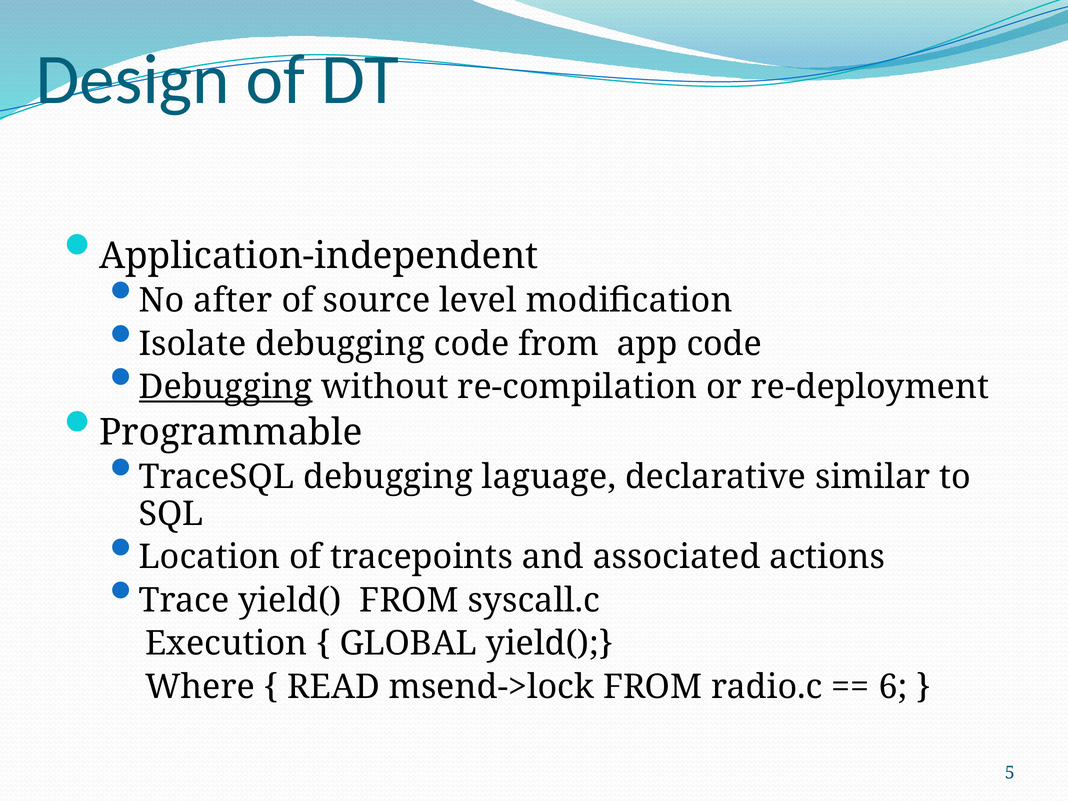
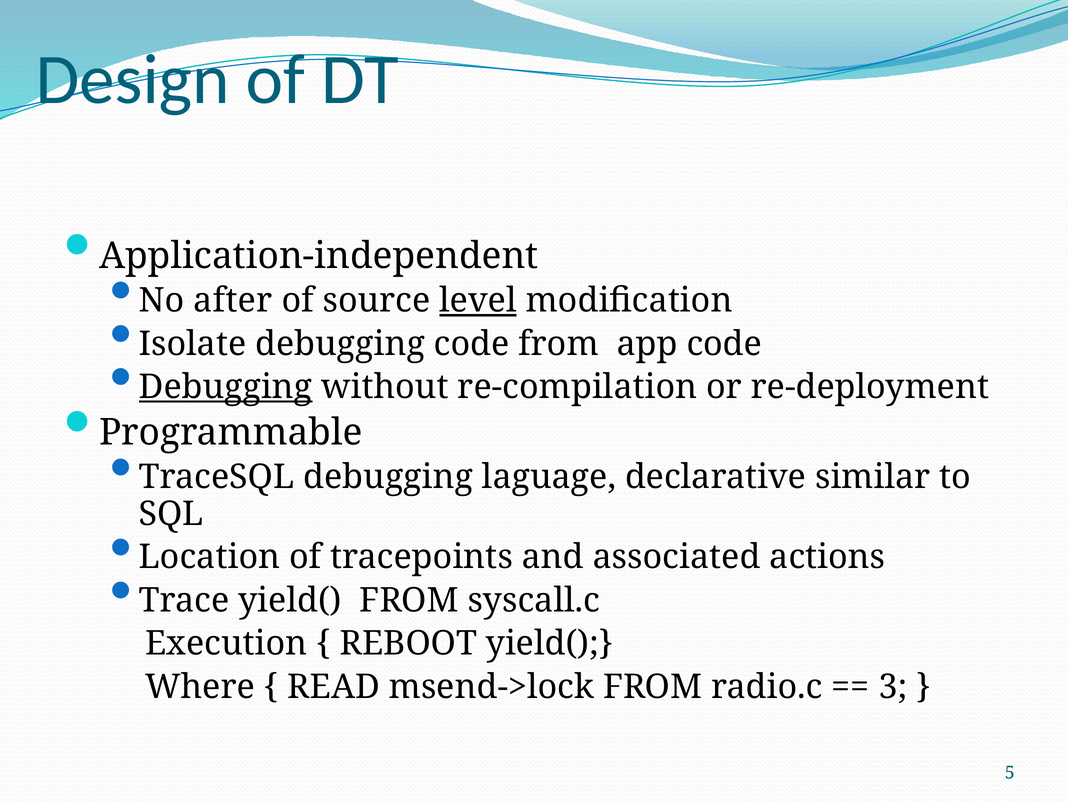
level underline: none -> present (478, 301)
GLOBAL: GLOBAL -> REBOOT (408, 644)
6: 6 -> 3 (893, 687)
